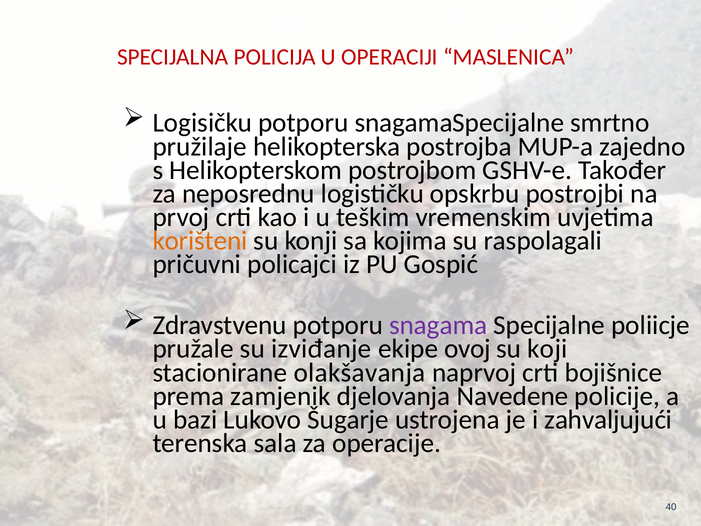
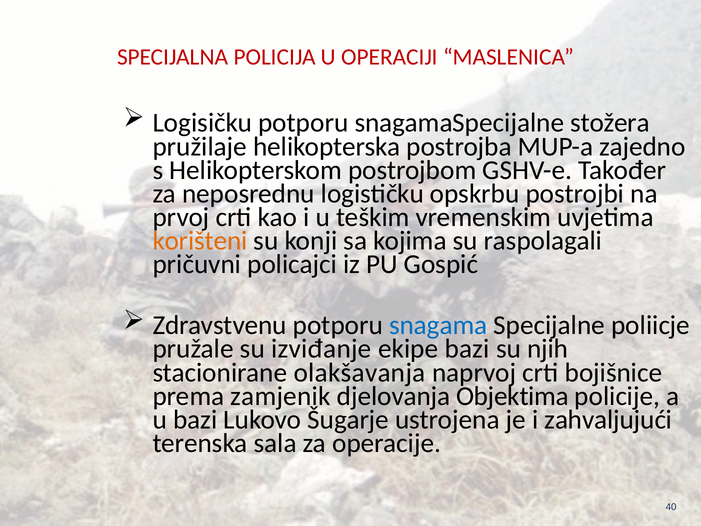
smrtno: smrtno -> stožera (610, 123)
snagama colour: purple -> blue (438, 325)
ekipe ovoj: ovoj -> bazi (467, 349)
koji: koji -> njih (548, 349)
Navedene: Navedene -> Objektima (513, 396)
